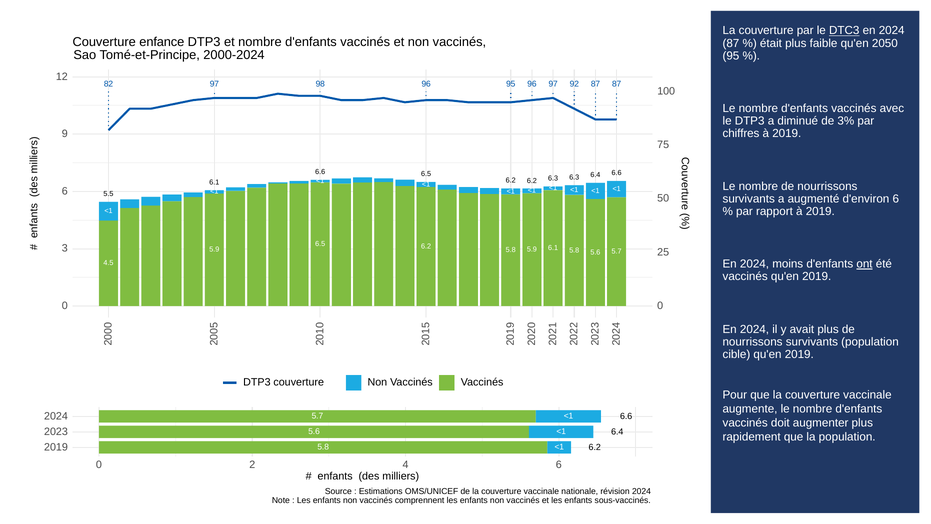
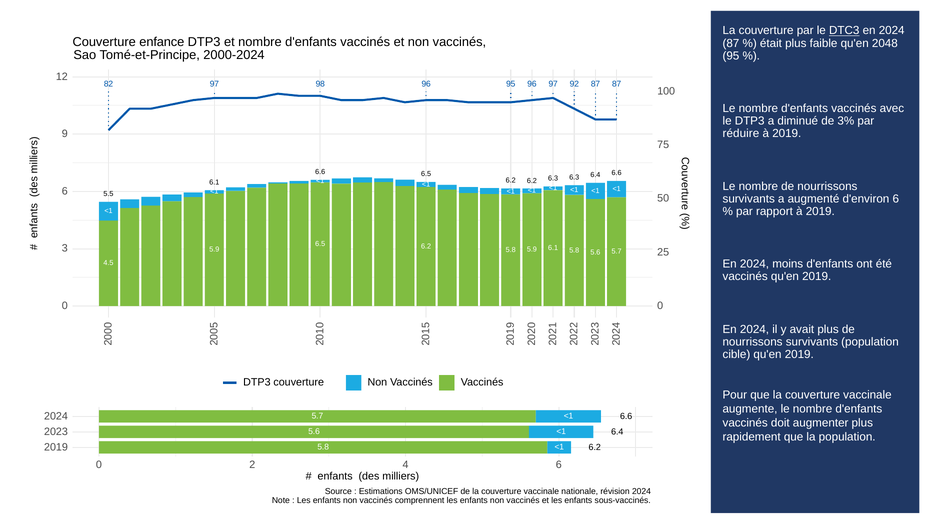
2050: 2050 -> 2048 (885, 43)
chiffres: chiffres -> réduire (741, 133)
ont underline: present -> none (865, 264)
